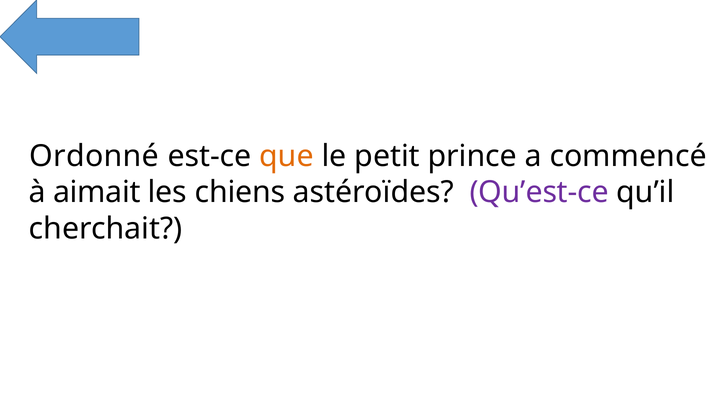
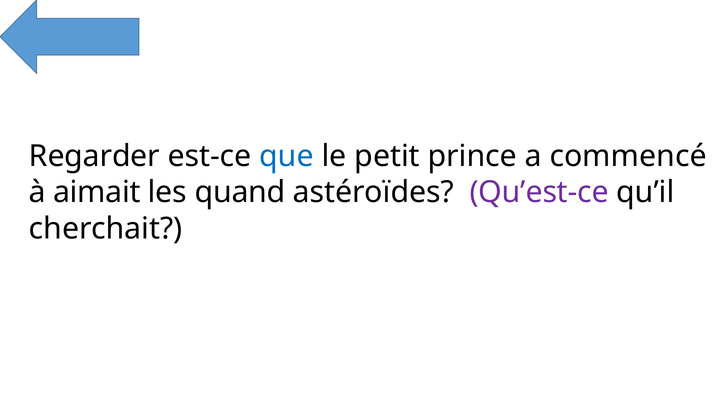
Ordonné: Ordonné -> Regarder (94, 156)
que colour: orange -> blue (287, 156)
chiens: chiens -> quand (240, 192)
